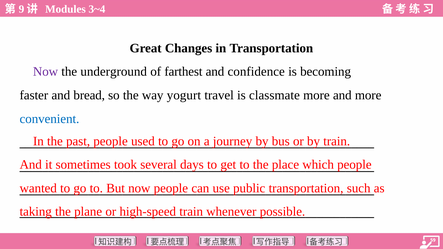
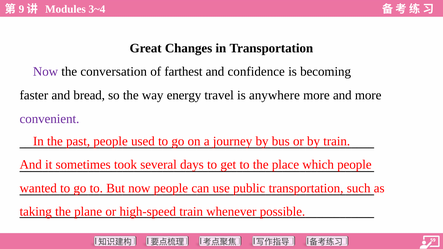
underground: underground -> conversation (114, 72)
yogurt: yogurt -> energy (184, 95)
classmate: classmate -> anywhere (274, 95)
convenient colour: blue -> purple (49, 119)
